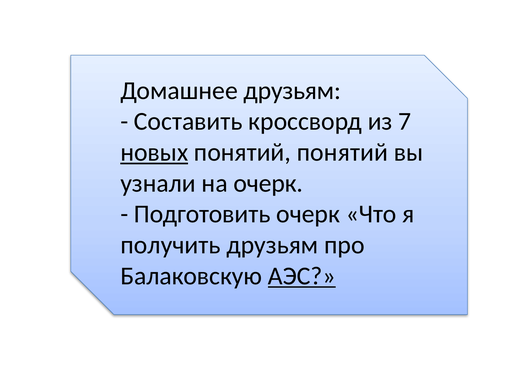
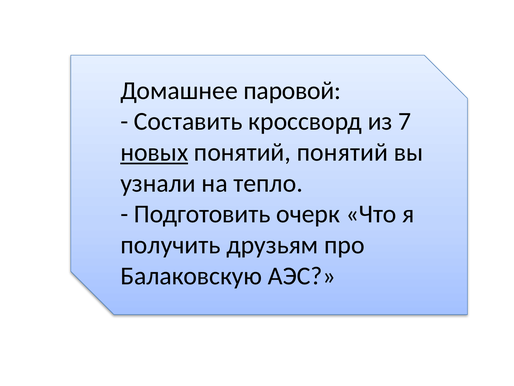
Домашнее друзьям: друзьям -> паровой (292, 90)
на очерк: очерк -> тепло (268, 183)
АЭС underline: present -> none (302, 276)
